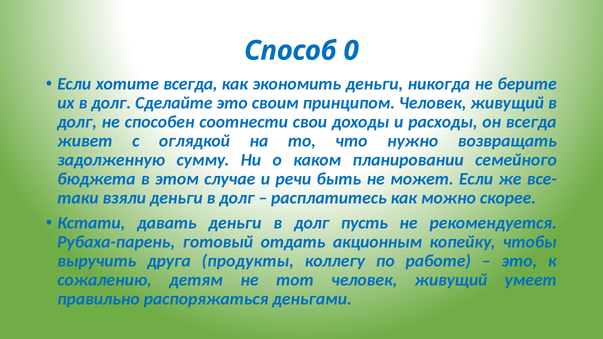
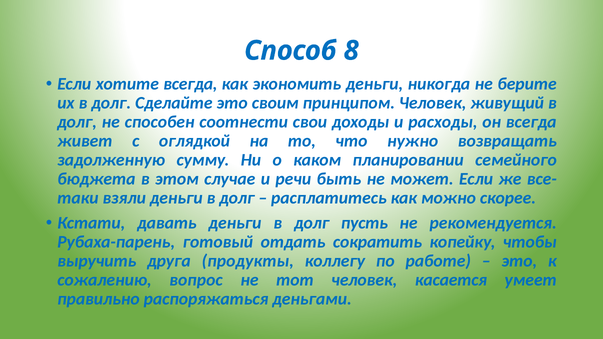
0: 0 -> 8 (351, 51)
акционным: акционным -> сократить (378, 242)
детям: детям -> вопрос (196, 280)
тот человек живущий: живущий -> касается (451, 280)
